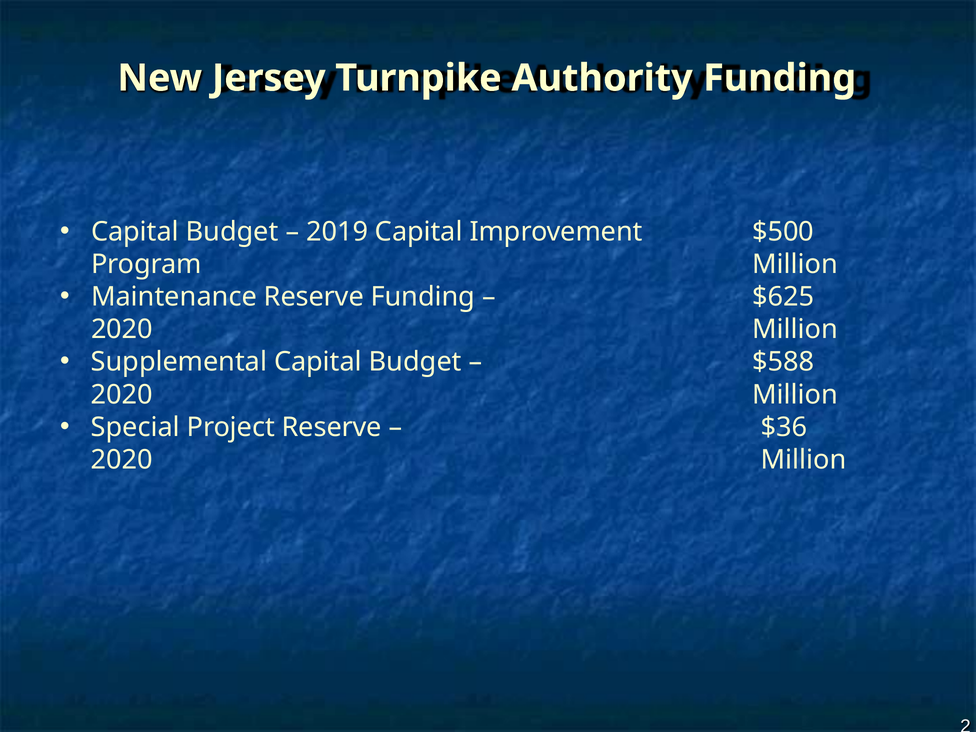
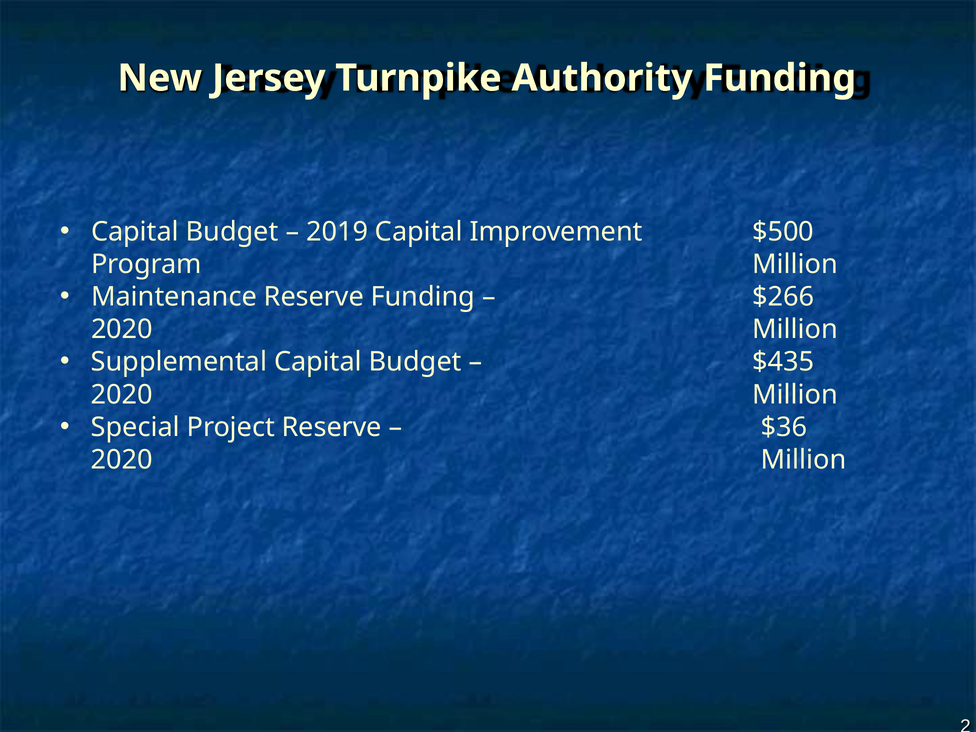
$625: $625 -> $266 (783, 297)
$588: $588 -> $435 (783, 362)
